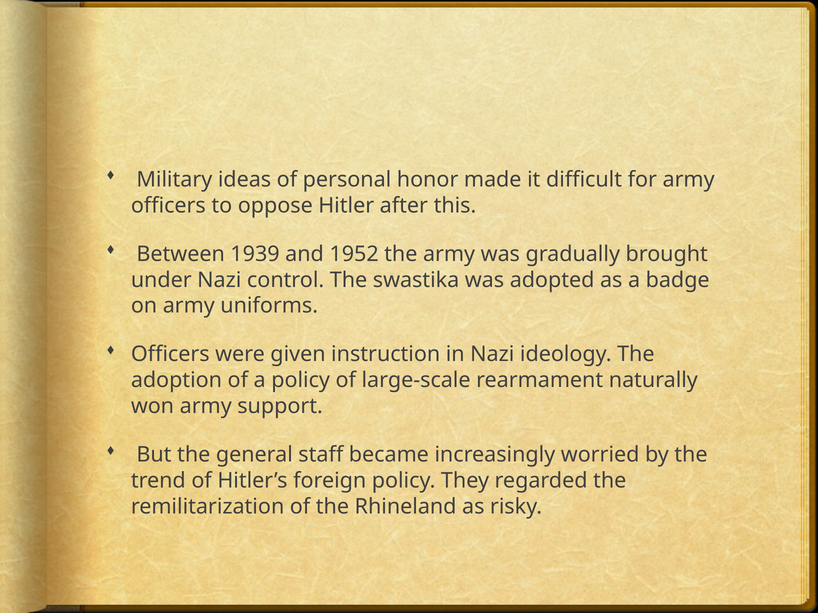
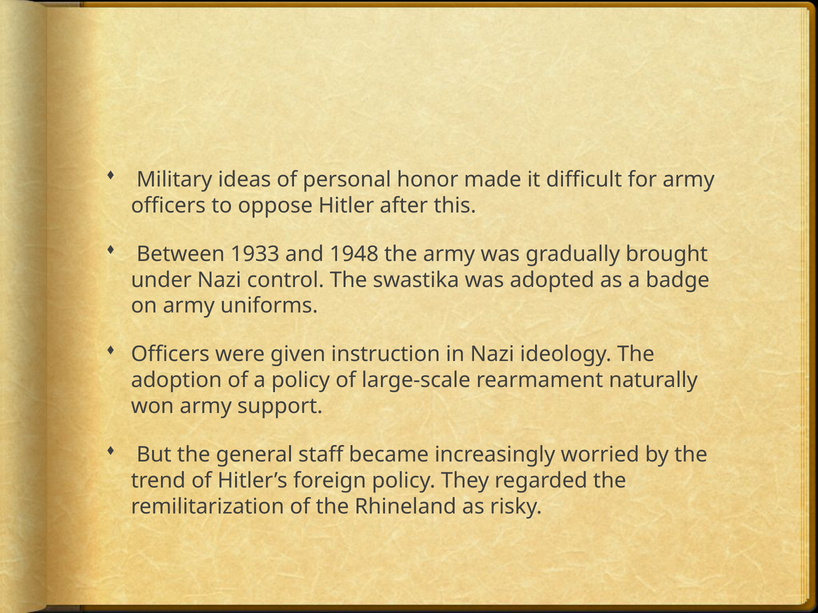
1939: 1939 -> 1933 (255, 254)
1952: 1952 -> 1948 (354, 254)
